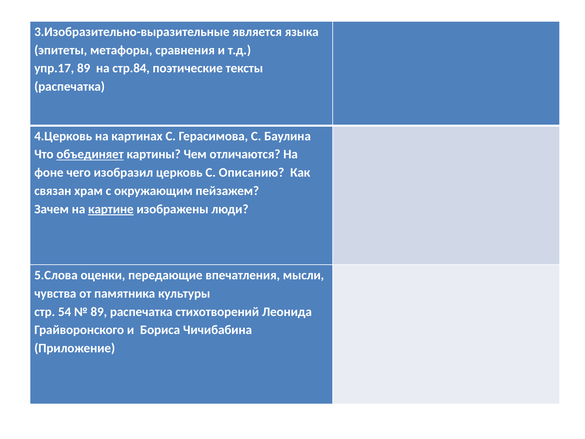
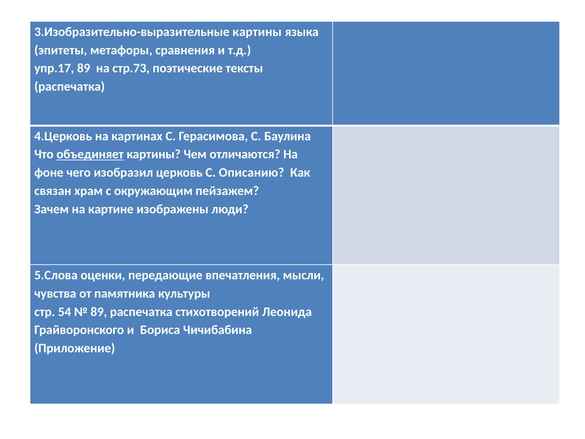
3.Изобразительно-выразительные является: является -> картины (257, 32)
стр.84: стр.84 -> стр.73 (131, 68)
картине underline: present -> none (111, 209)
